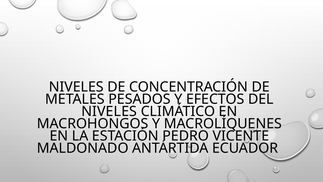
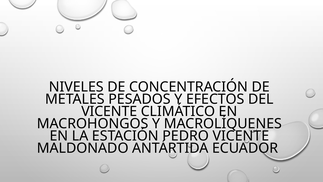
NIVELES: NIVELES -> VICENTE (109, 111)
